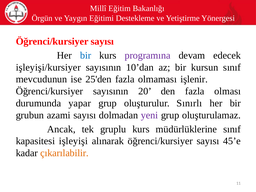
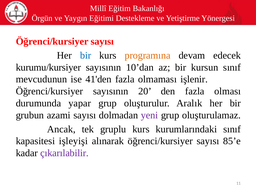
programına colour: purple -> orange (148, 55)
işleyişi/kursiyer: işleyişi/kursiyer -> kurumu/kursiyer (48, 67)
25'den: 25'den -> 41'den (99, 79)
Sınırlı: Sınırlı -> Aralık (189, 103)
müdürlüklerine: müdürlüklerine -> kurumlarındaki (186, 129)
45’e: 45’e -> 85’e (232, 141)
çıkarılabilir colour: orange -> purple (64, 153)
